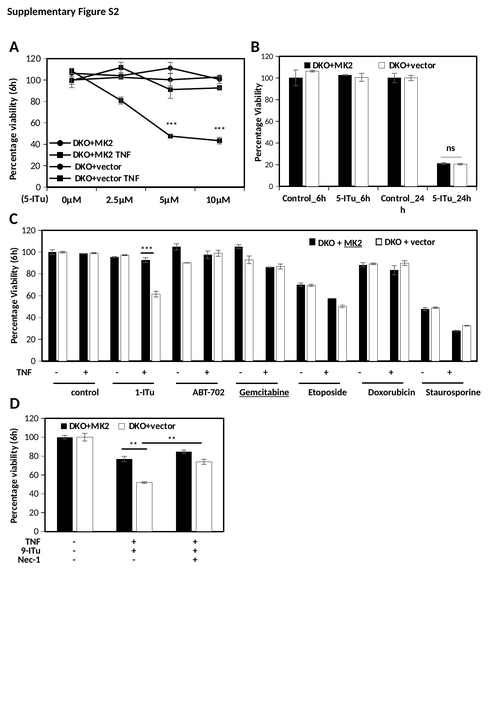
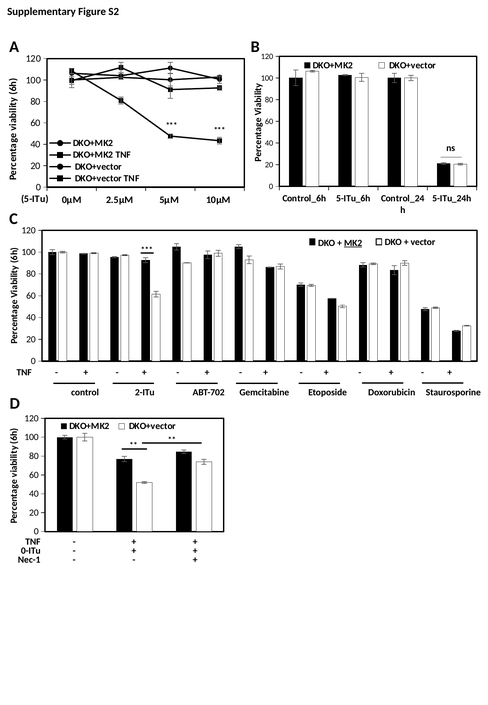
1-ITu: 1-ITu -> 2-ITu (145, 392)
Gemcitabine underline: present -> none (264, 392)
9-ITu: 9-ITu -> 0-ITu (31, 551)
